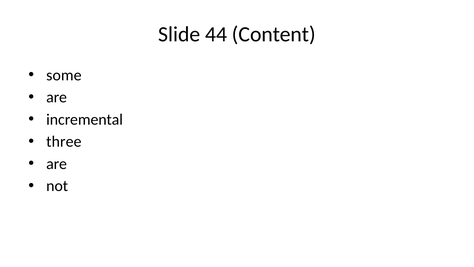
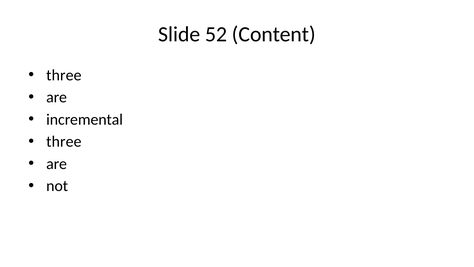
44: 44 -> 52 (216, 34)
some: some -> three (64, 75)
